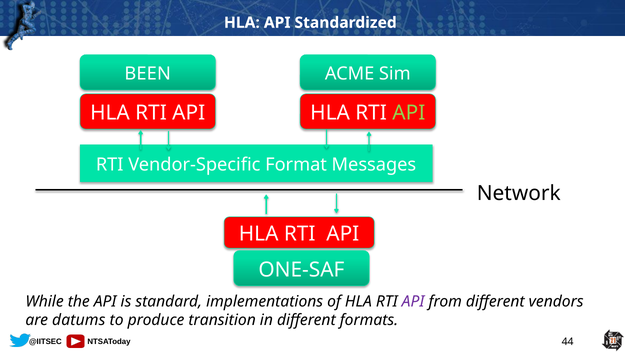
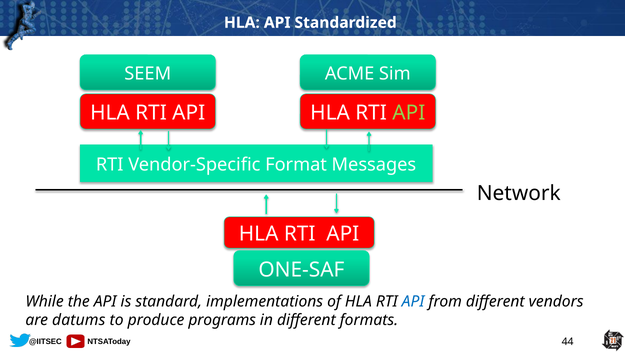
BEEN: BEEN -> SEEM (148, 74)
API colour: purple -> blue (413, 301)
transition: transition -> programs (222, 320)
